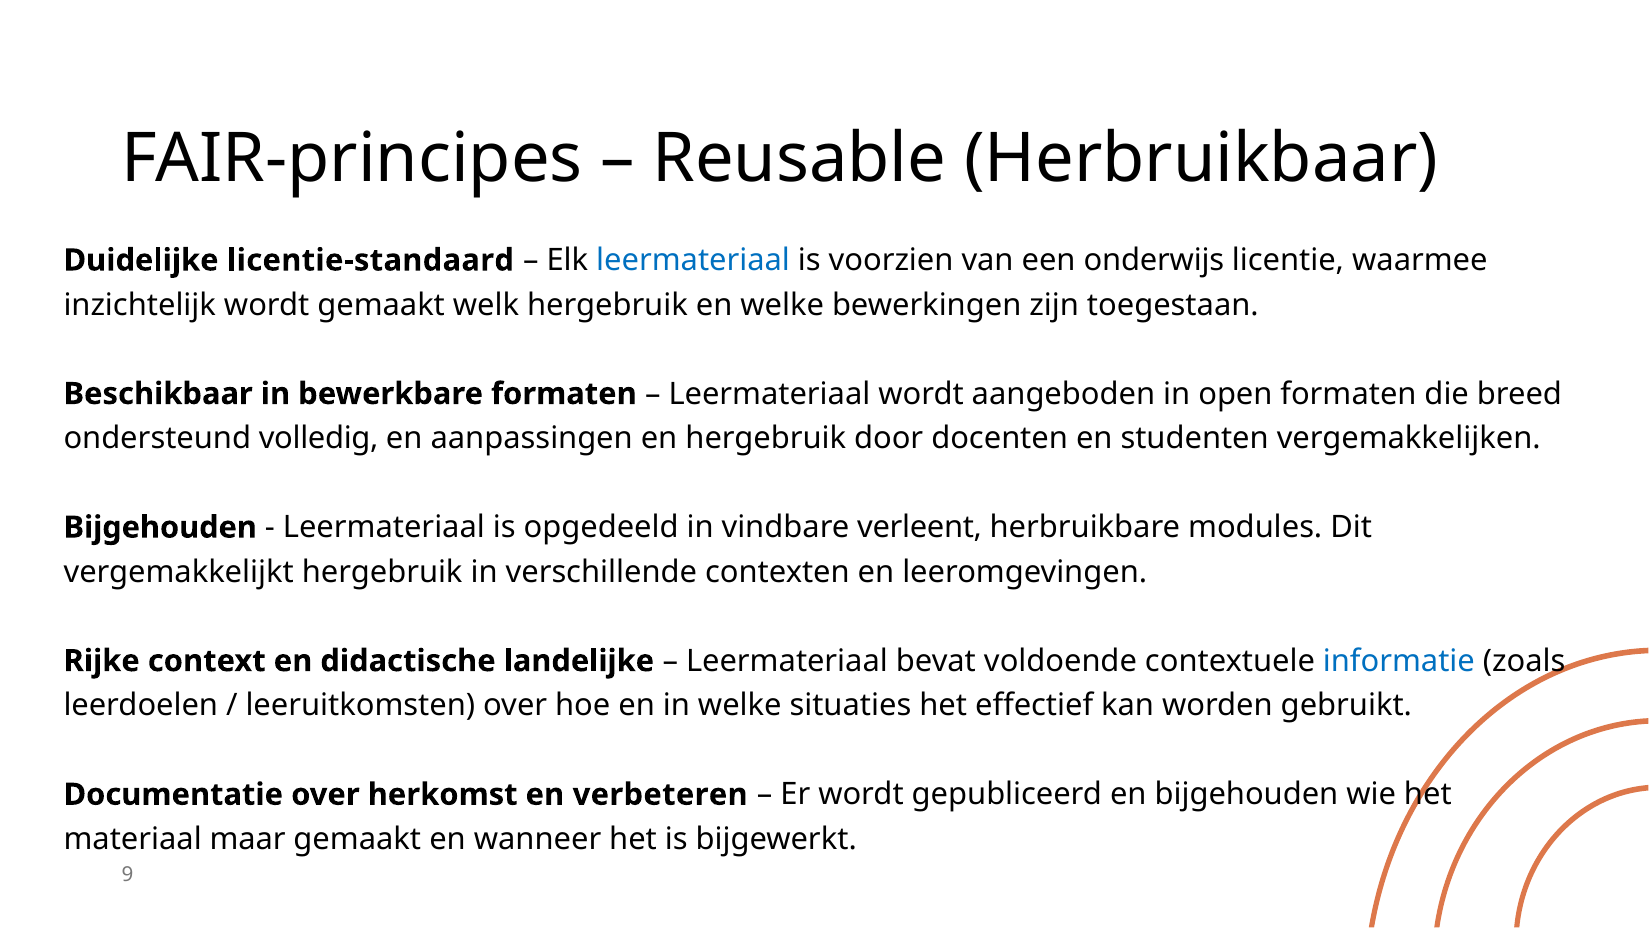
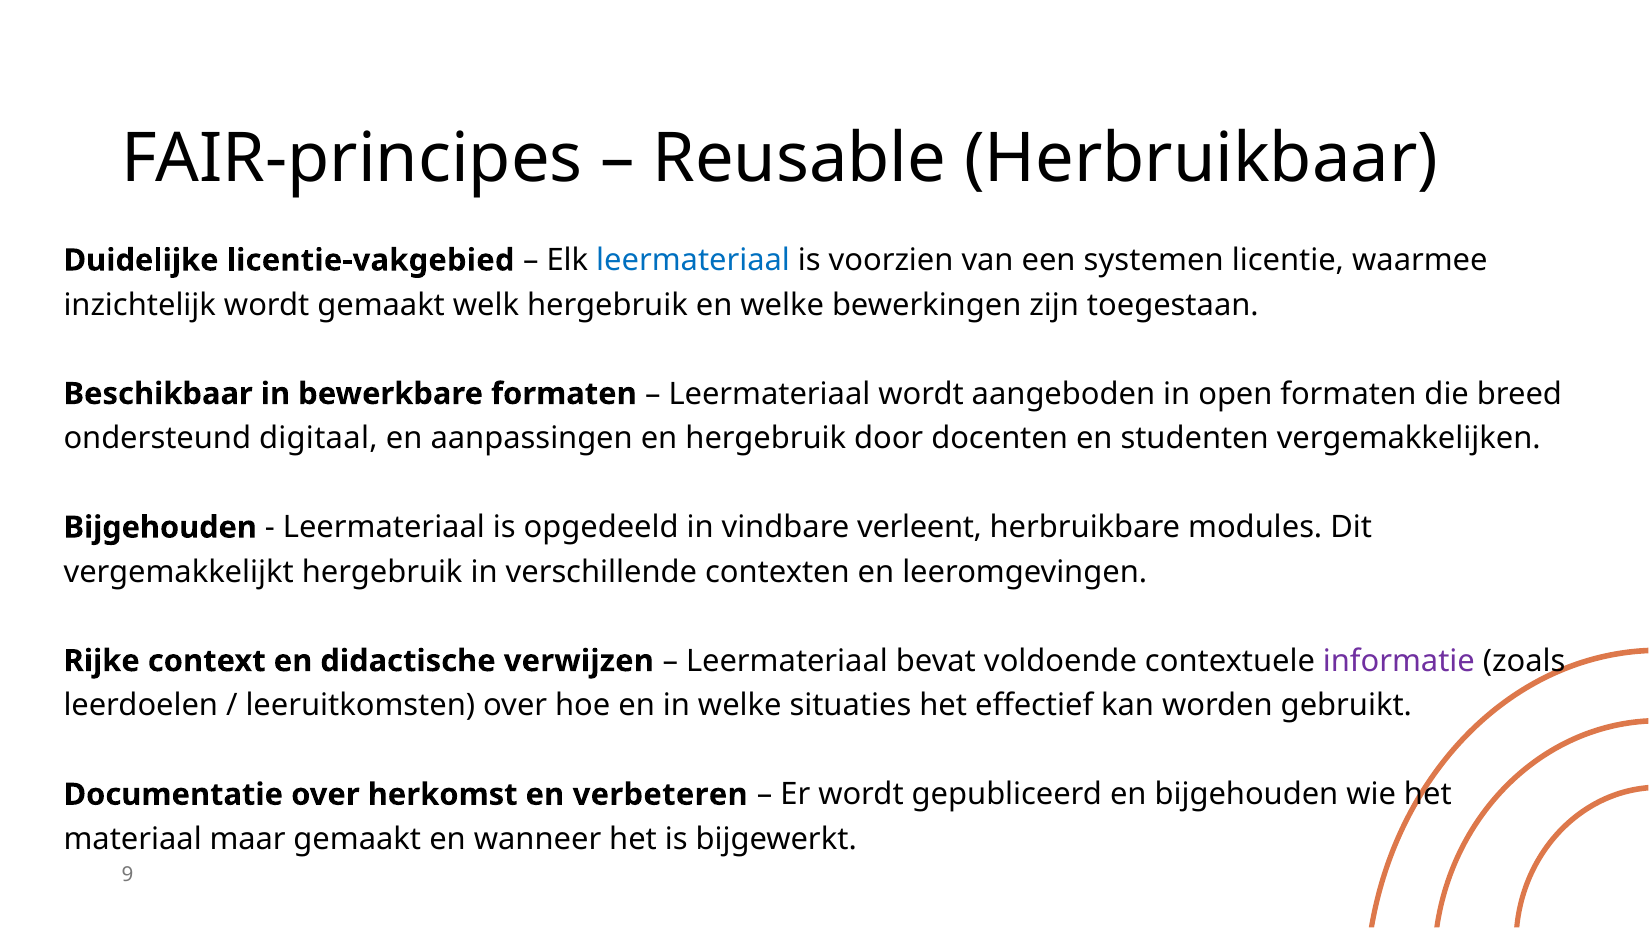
licentie-standaard: licentie-standaard -> licentie-vakgebied (371, 260)
onderwijs: onderwijs -> systemen (1154, 260)
volledig: volledig -> digitaal (318, 438)
landelijke: landelijke -> verwijzen (579, 661)
informatie colour: blue -> purple (1399, 661)
